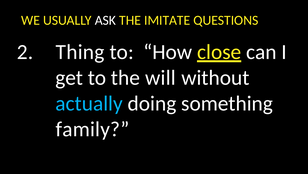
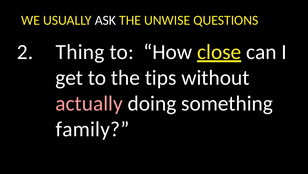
IMITATE: IMITATE -> UNWISE (167, 20)
will: will -> tips (161, 77)
actually colour: light blue -> pink (89, 103)
